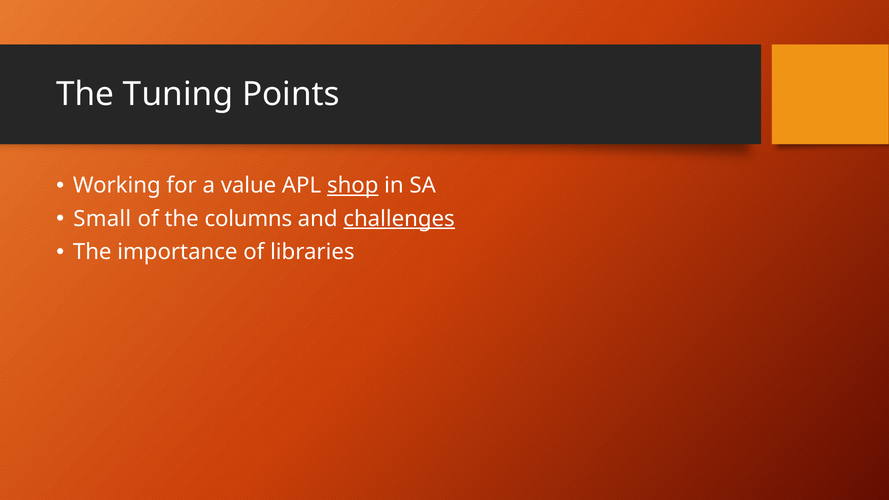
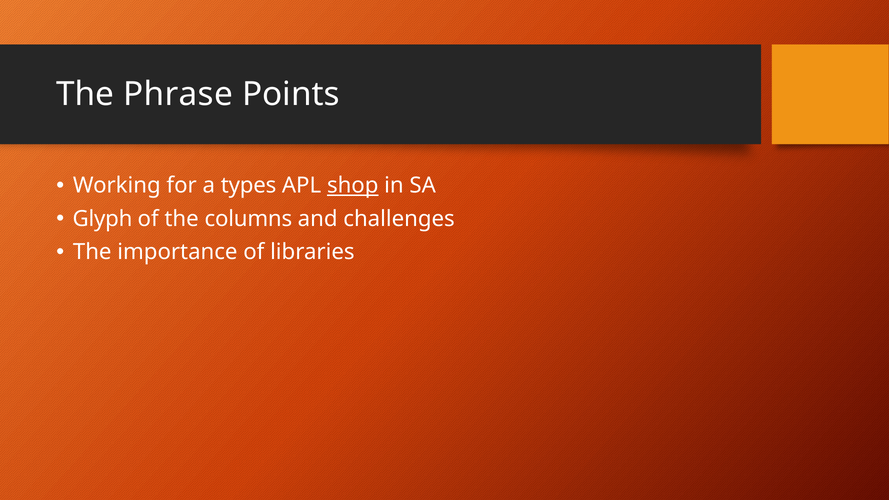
Tuning: Tuning -> Phrase (178, 94)
value: value -> types (249, 186)
Small: Small -> Glyph (102, 219)
challenges underline: present -> none (399, 219)
